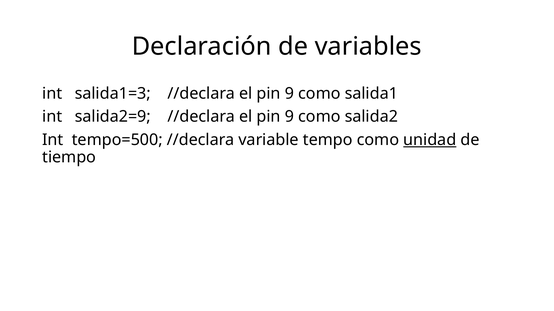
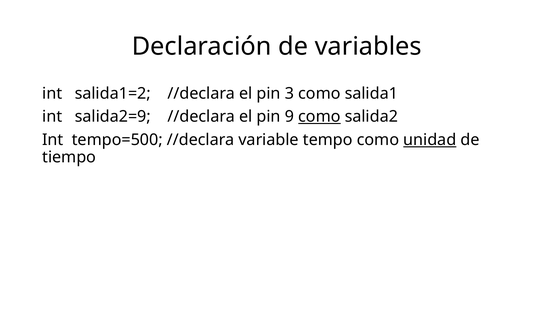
salida1=3: salida1=3 -> salida1=2 (113, 94)
9: 9 -> 3 (289, 94)
como underline: none -> present (319, 117)
